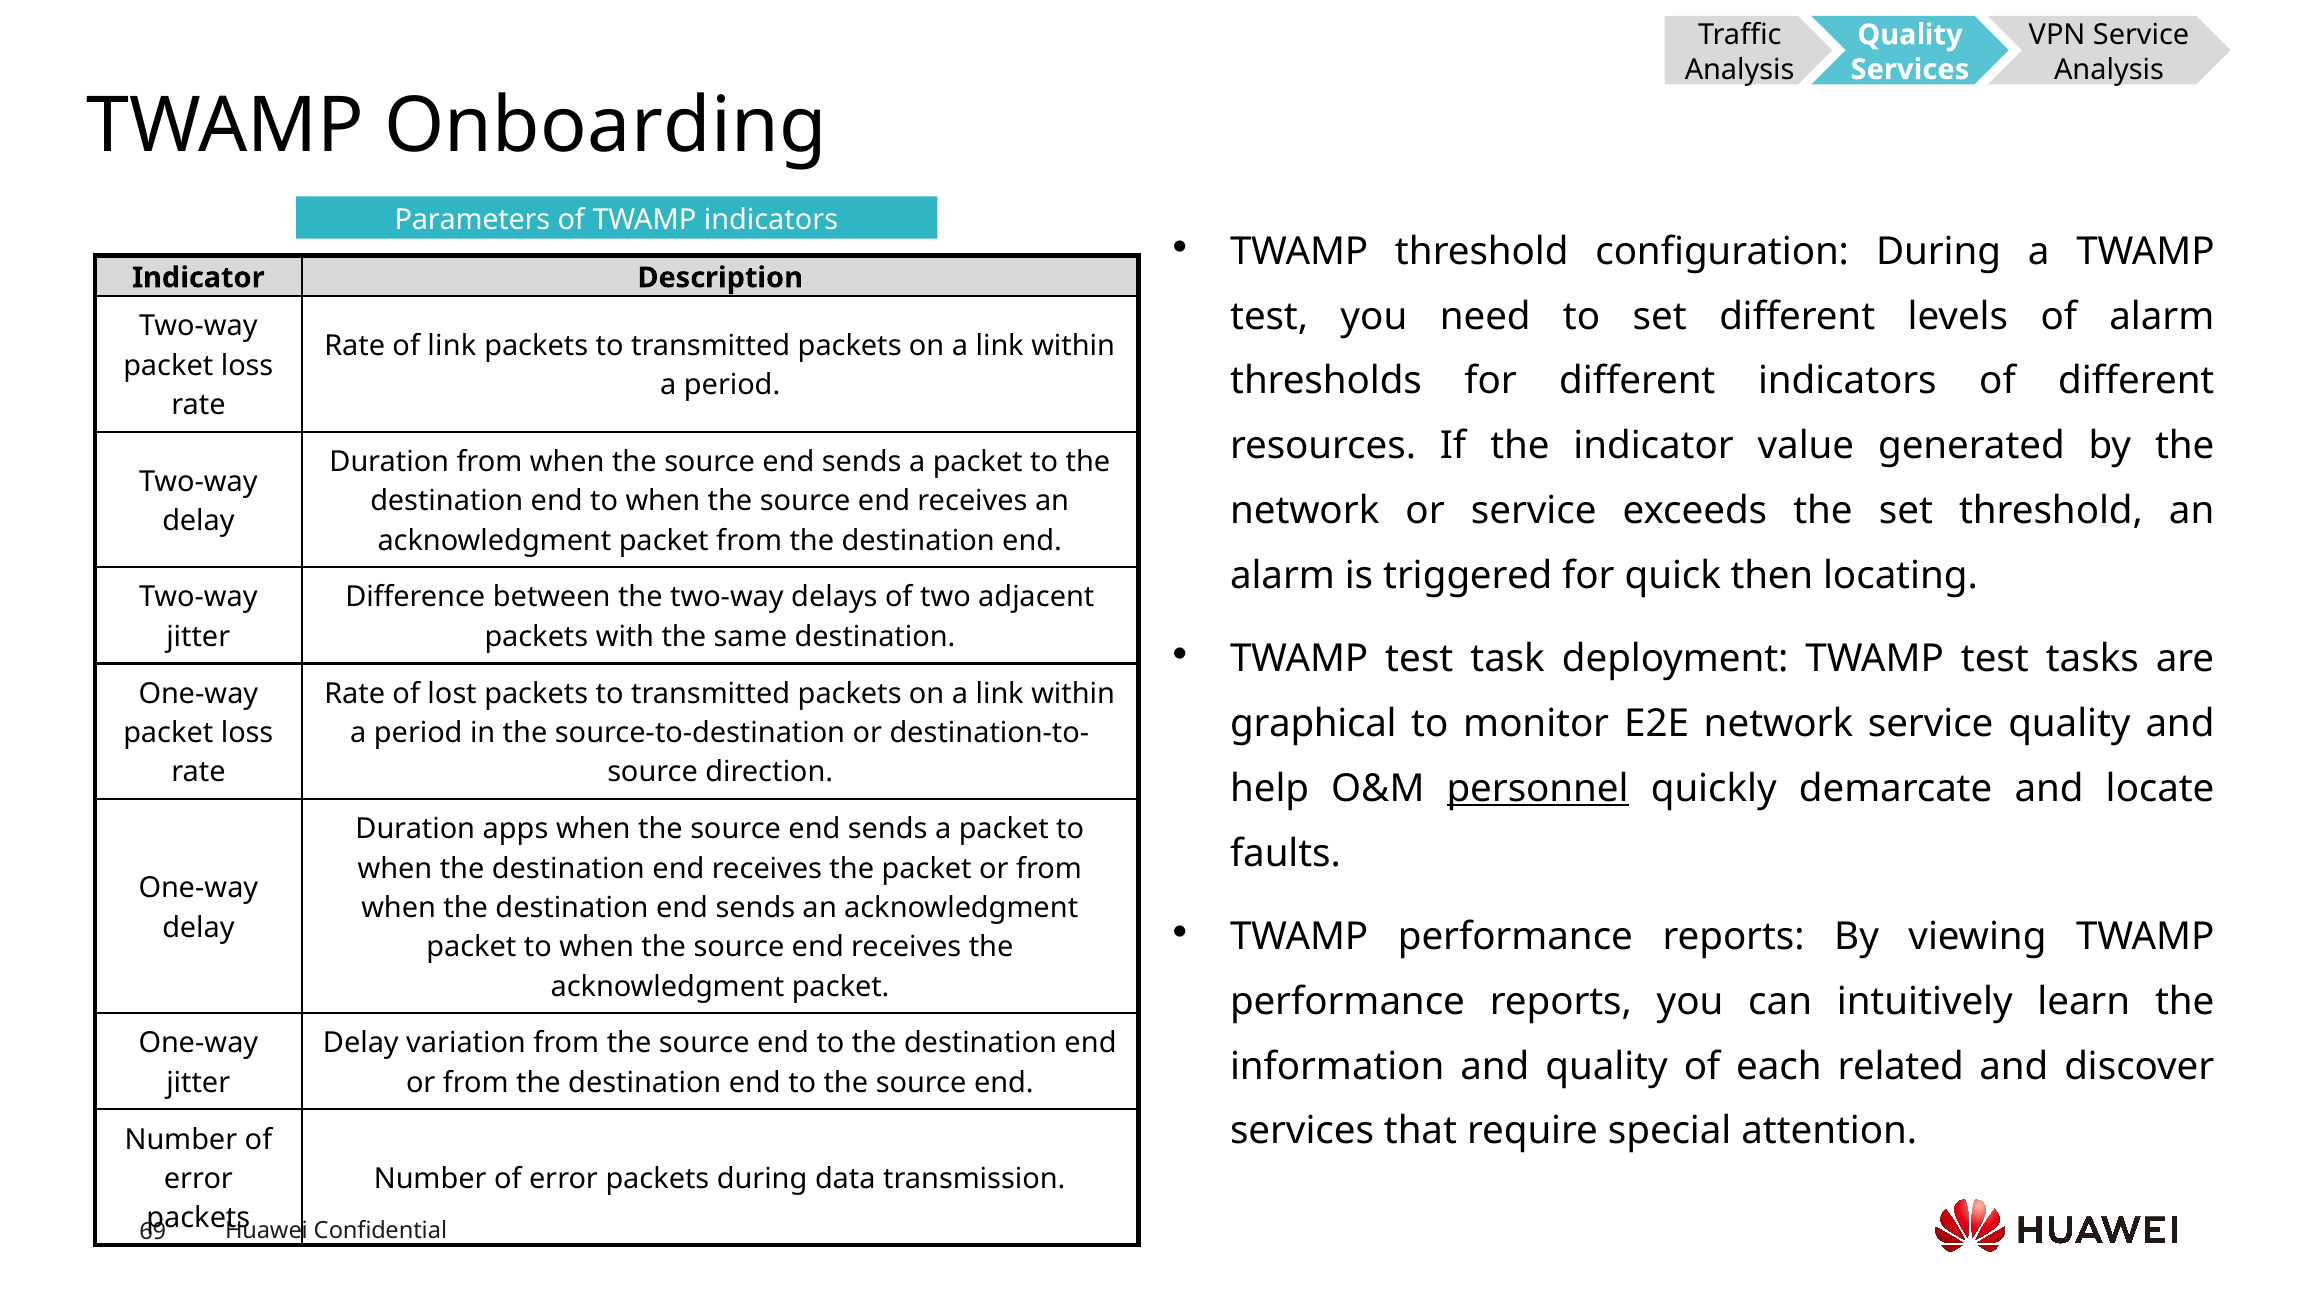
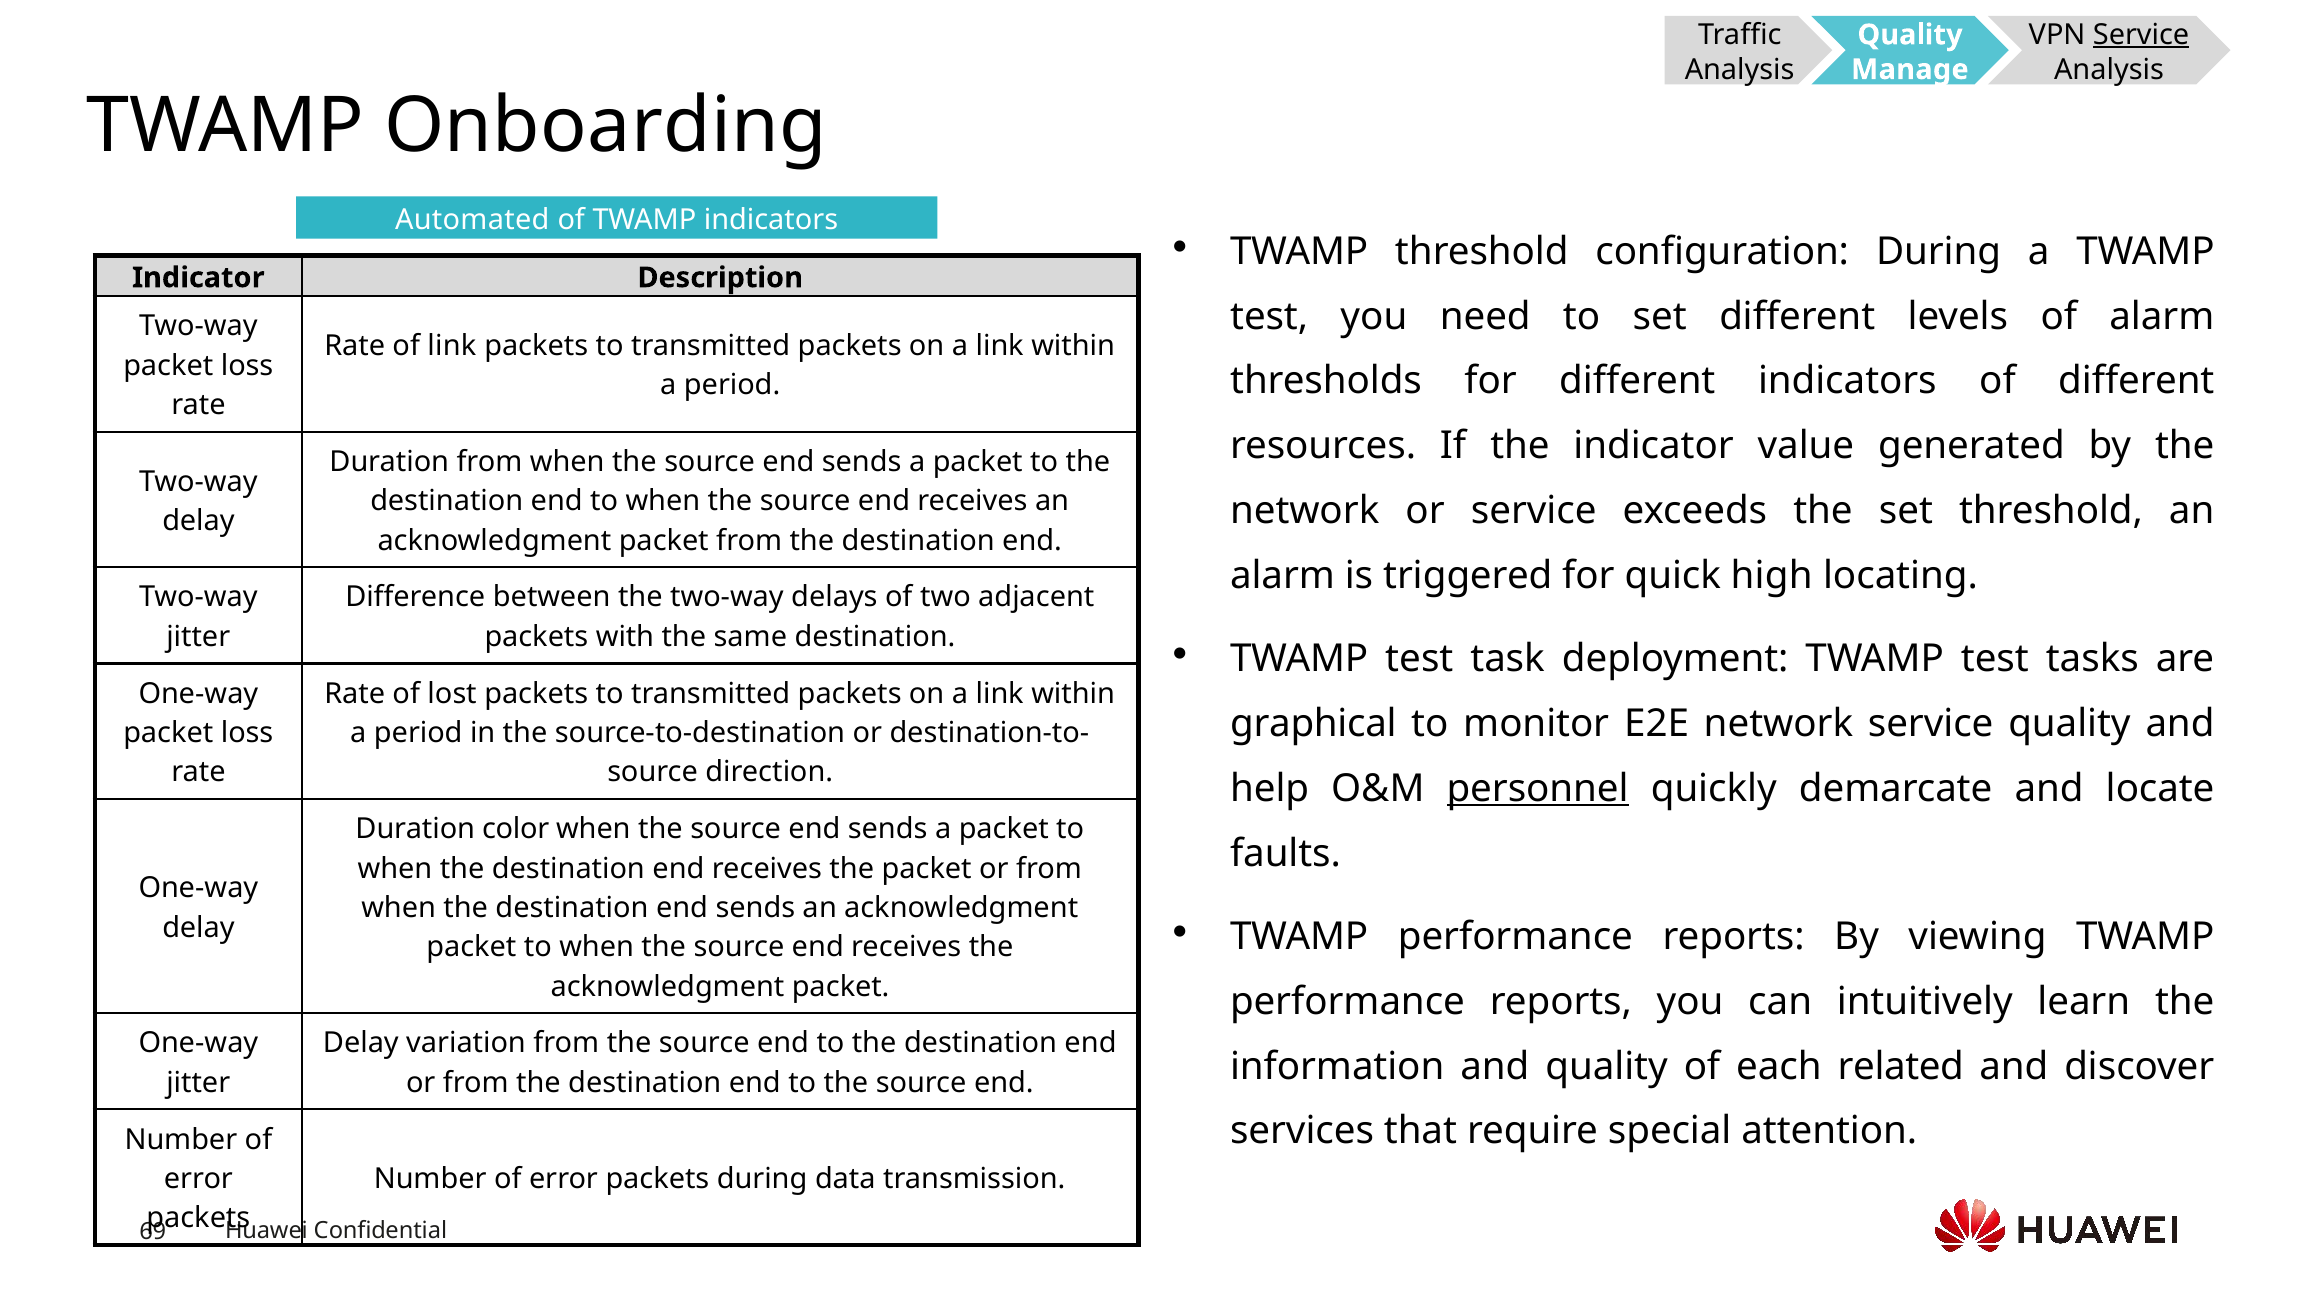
Service underline: none -> present (2141, 35)
Services: Services -> Manage (1910, 70)
Parameters: Parameters -> Automated (472, 220)
then: then -> high (1772, 575)
apps: apps -> color (516, 829)
